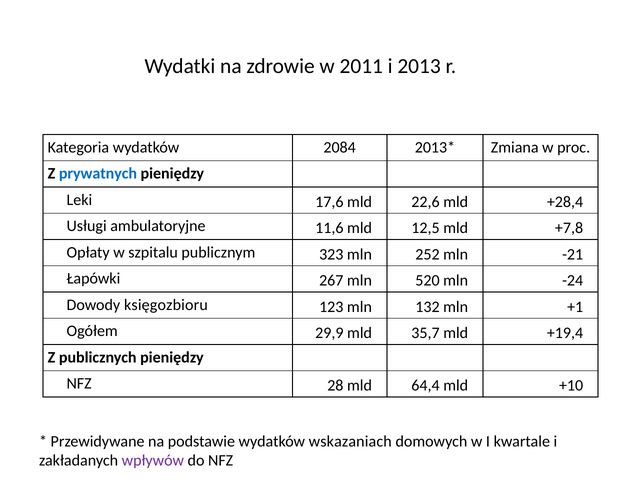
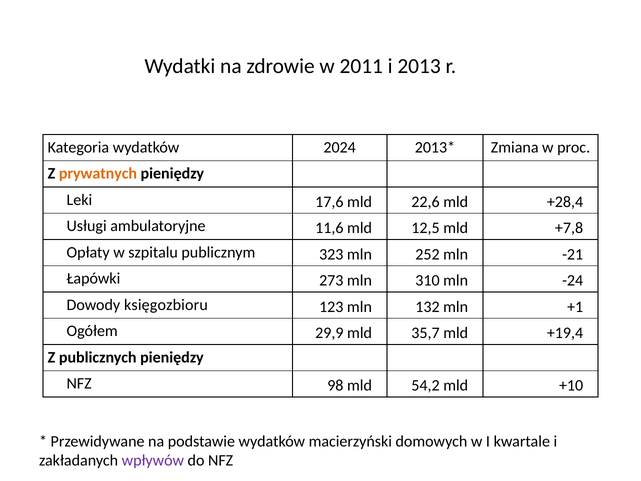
2084: 2084 -> 2024 (340, 147)
prywatnych colour: blue -> orange (98, 174)
267: 267 -> 273 (331, 280)
520: 520 -> 310 (427, 280)
28: 28 -> 98 (335, 385)
64,4: 64,4 -> 54,2 (425, 385)
wskazaniach: wskazaniach -> macierzyński (350, 441)
